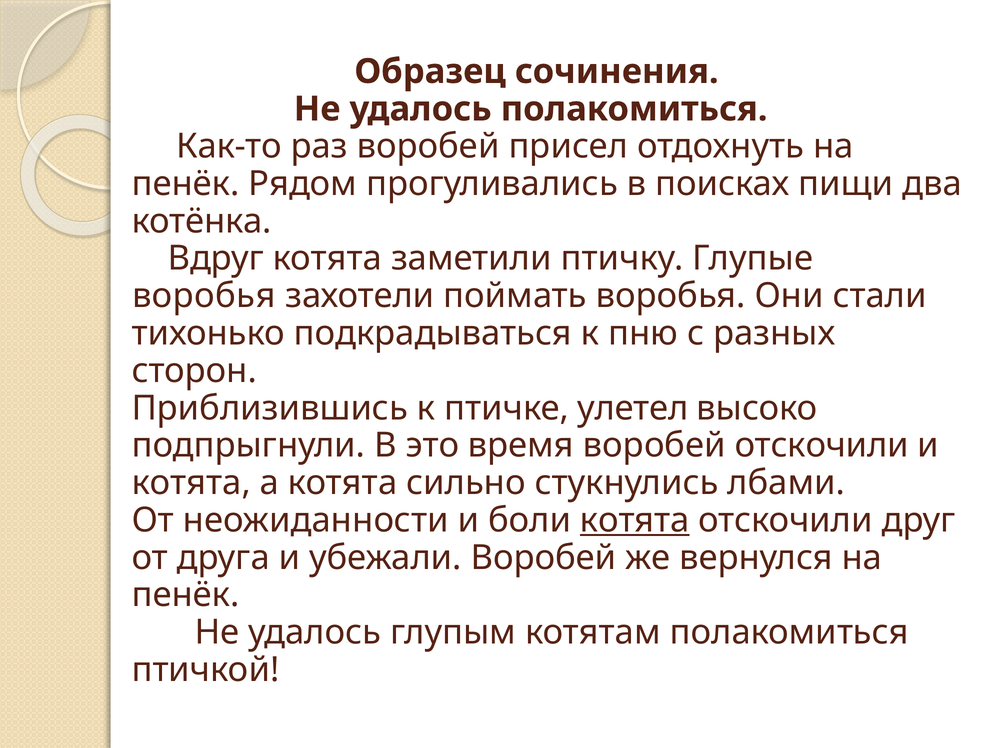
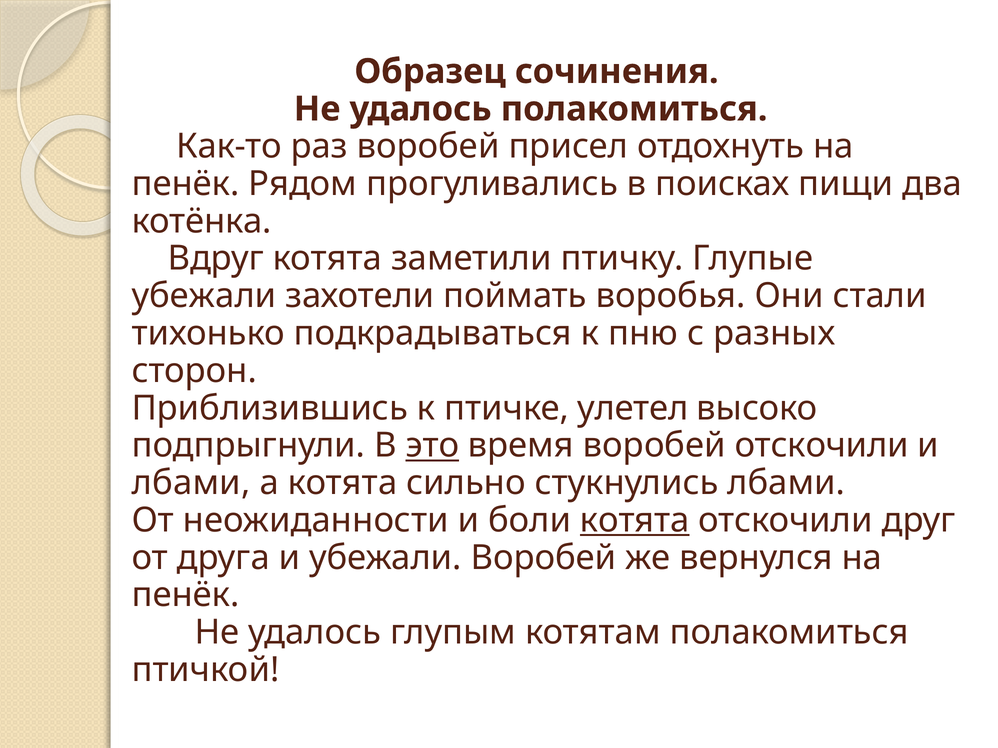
воробья: воробья -> убежали (204, 296)
это underline: none -> present (432, 446)
котята: котята -> лбами (191, 483)
